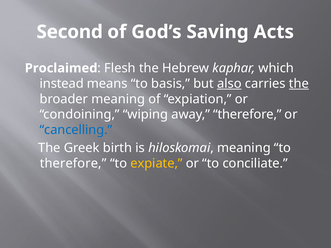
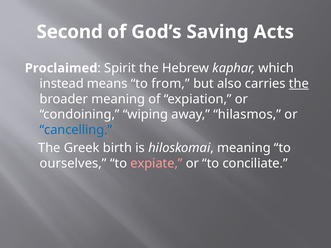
Flesh: Flesh -> Spirit (120, 68)
basis: basis -> from (171, 84)
also underline: present -> none (229, 84)
away therefore: therefore -> hilasmos (247, 115)
therefore: therefore -> ourselves (73, 164)
expiate colour: yellow -> pink (156, 164)
